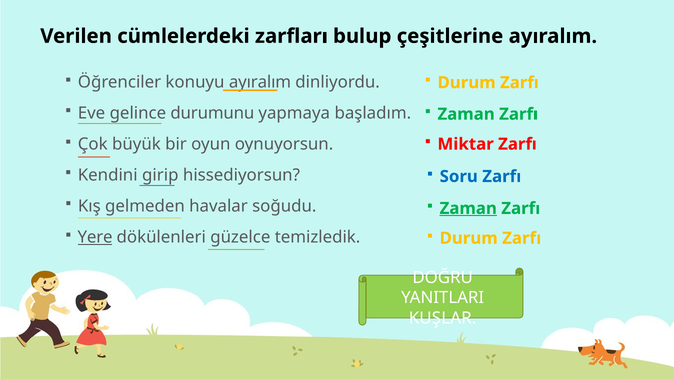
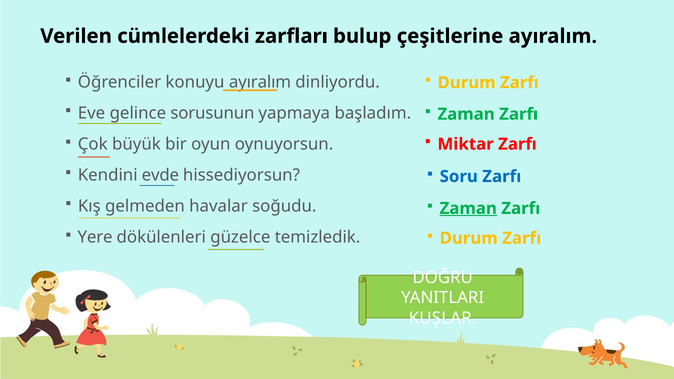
durumunu: durumunu -> sorusunun (212, 113)
girip: girip -> evde (160, 175)
Yere underline: present -> none (95, 237)
